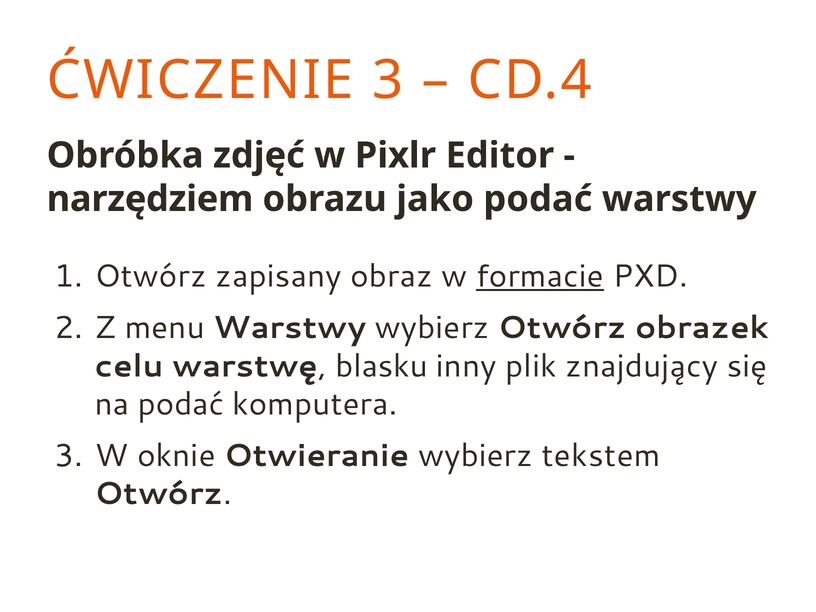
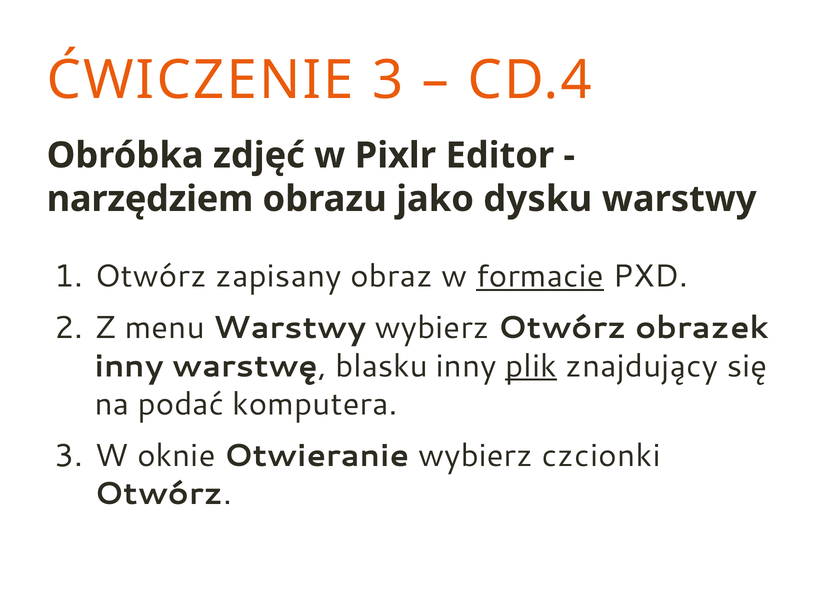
jako podać: podać -> dysku (538, 199)
celu: celu -> inny (129, 366)
plik underline: none -> present (531, 366)
tekstem: tekstem -> czcionki (601, 456)
